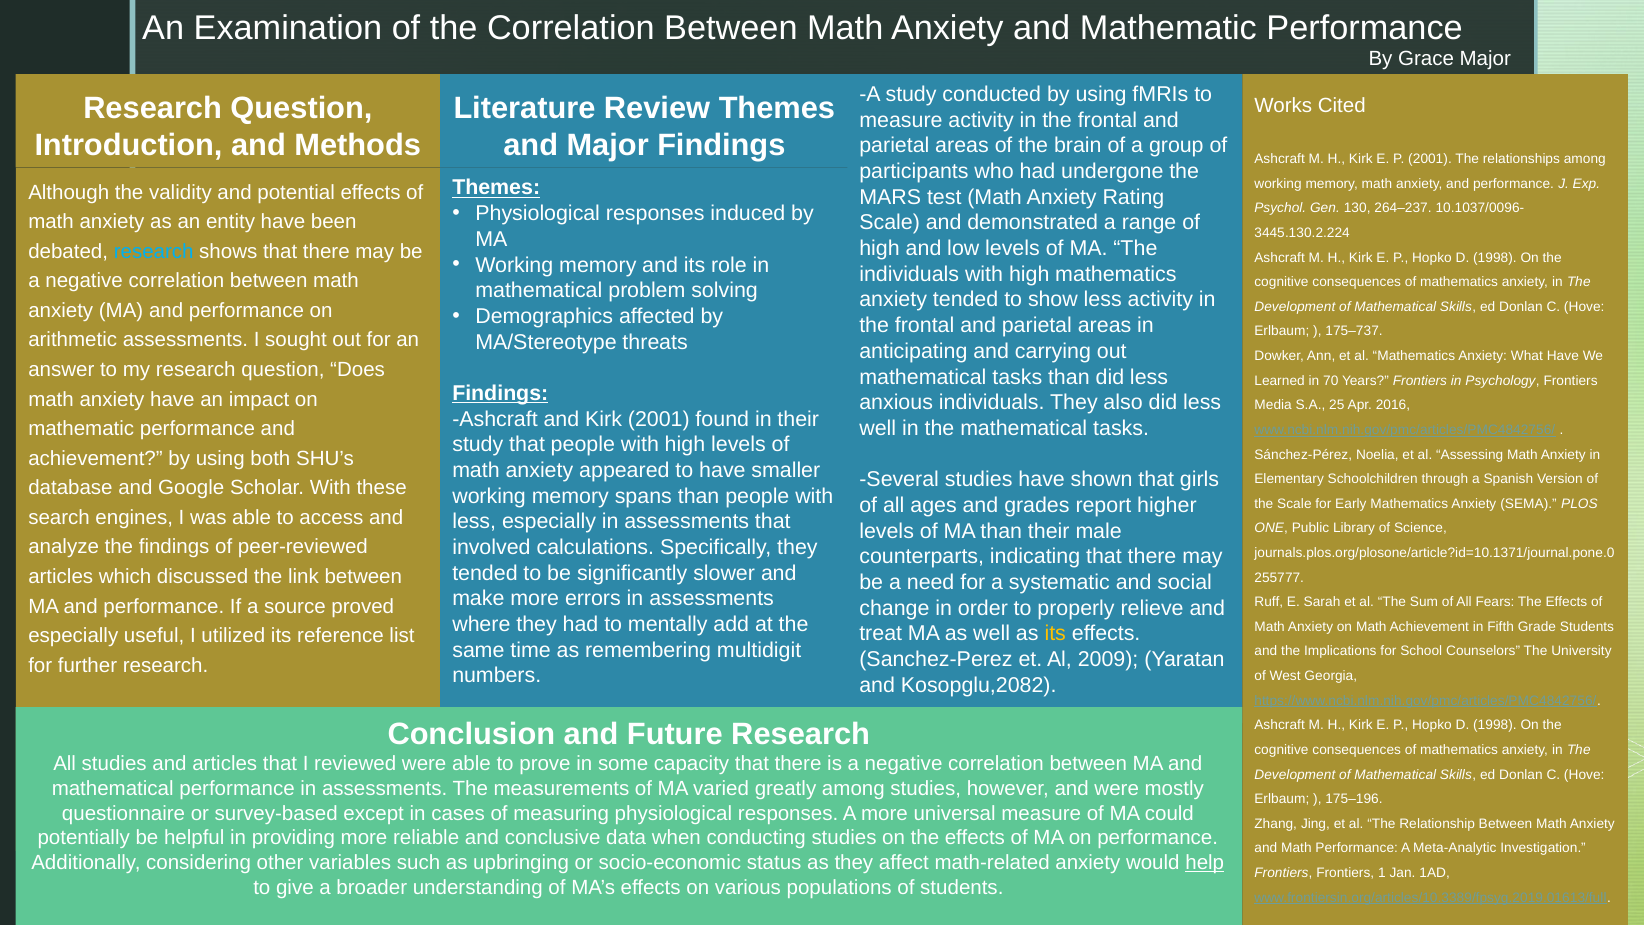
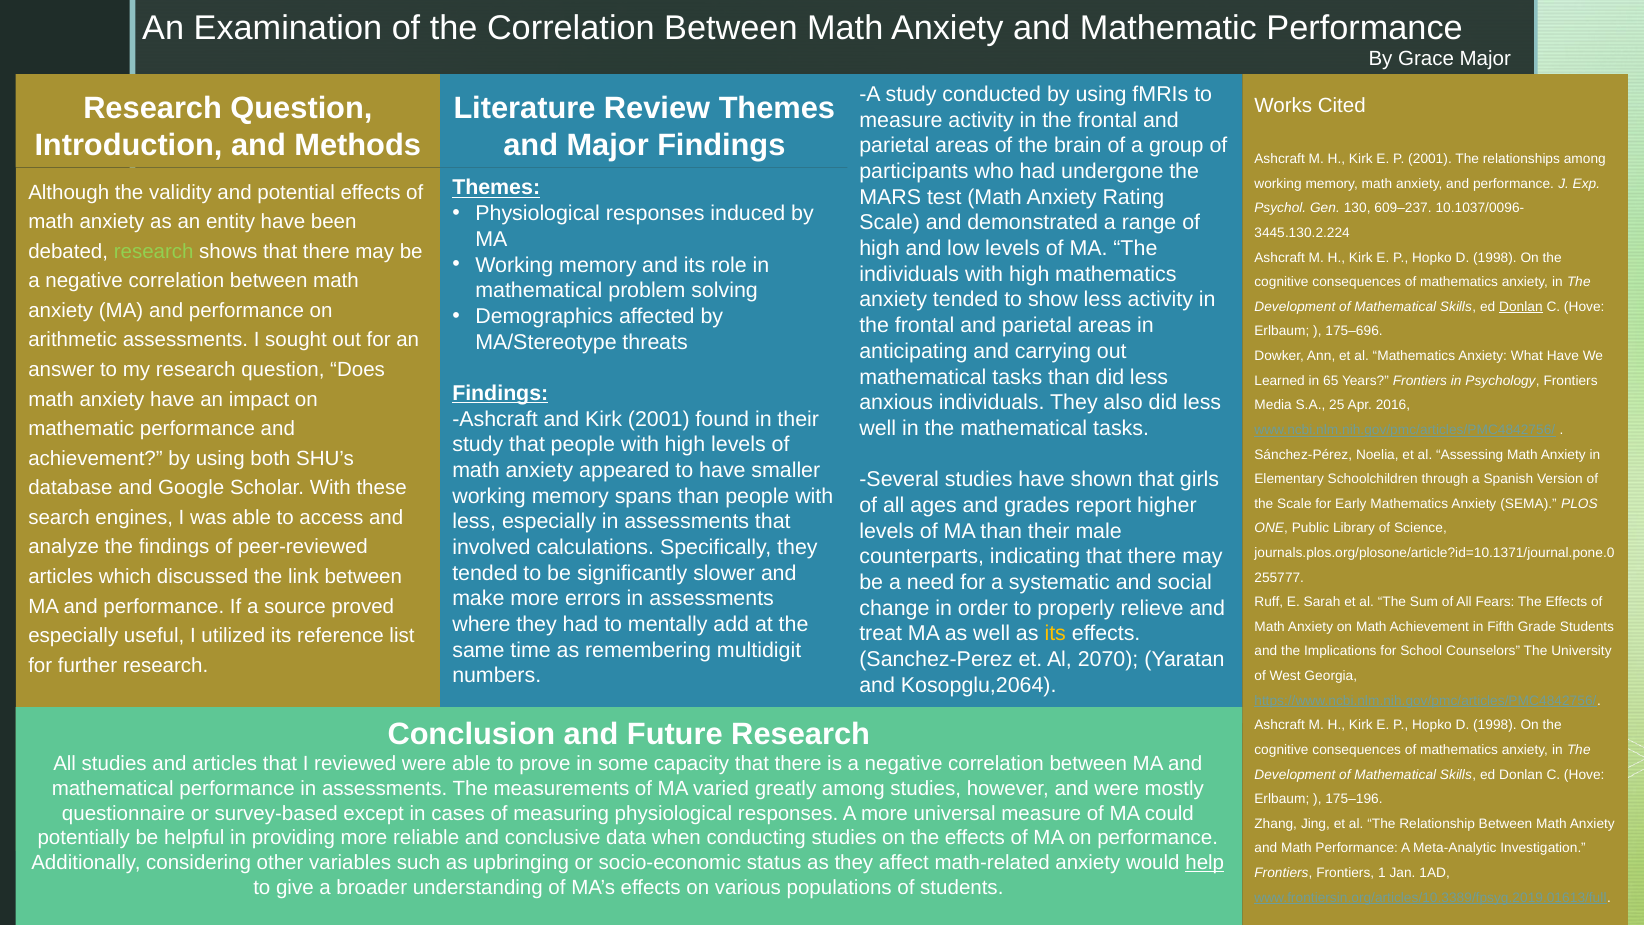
264–237: 264–237 -> 609–237 (1403, 208)
research colour: light blue -> light green (154, 251)
Donlan underline: none -> present (1521, 307)
175–737: 175–737 -> 175–696 (1354, 331)
70: 70 -> 65 (1331, 381)
2009: 2009 -> 2070 (1108, 659)
Kosopglu,2082: Kosopglu,2082 -> Kosopglu,2064 (979, 685)
